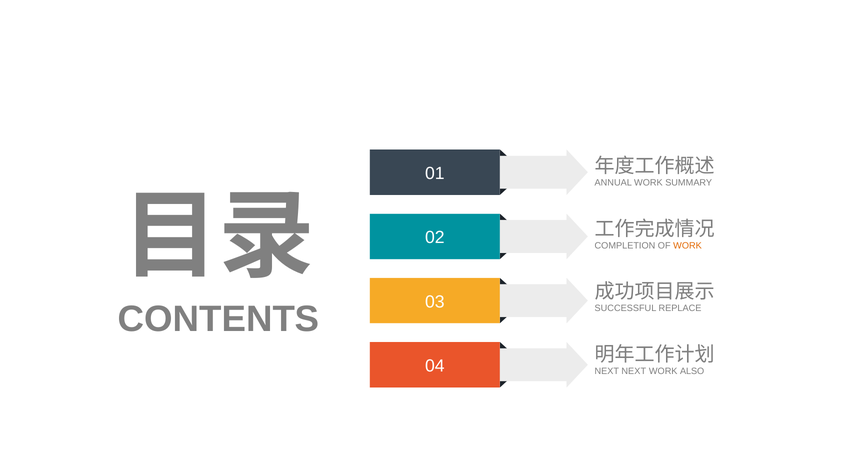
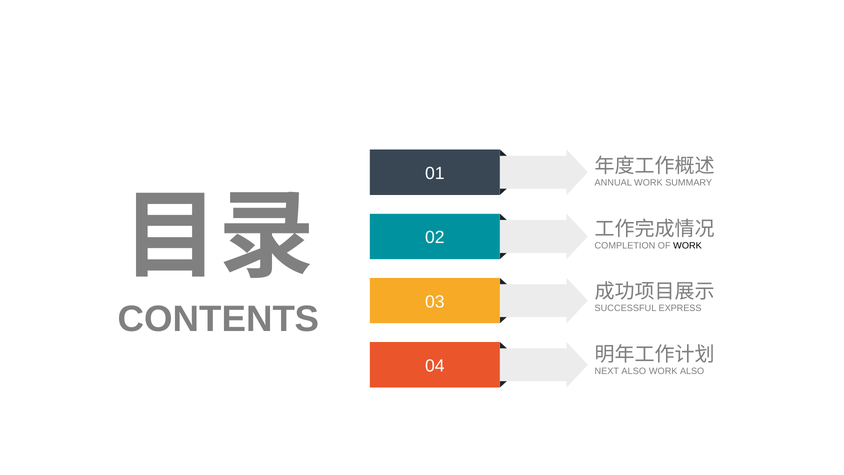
WORK colour: orange -> black (688, 246)
REPLACE: REPLACE -> EXPRESS (680, 308)
NEXT NEXT: NEXT -> ALSO (634, 371)
